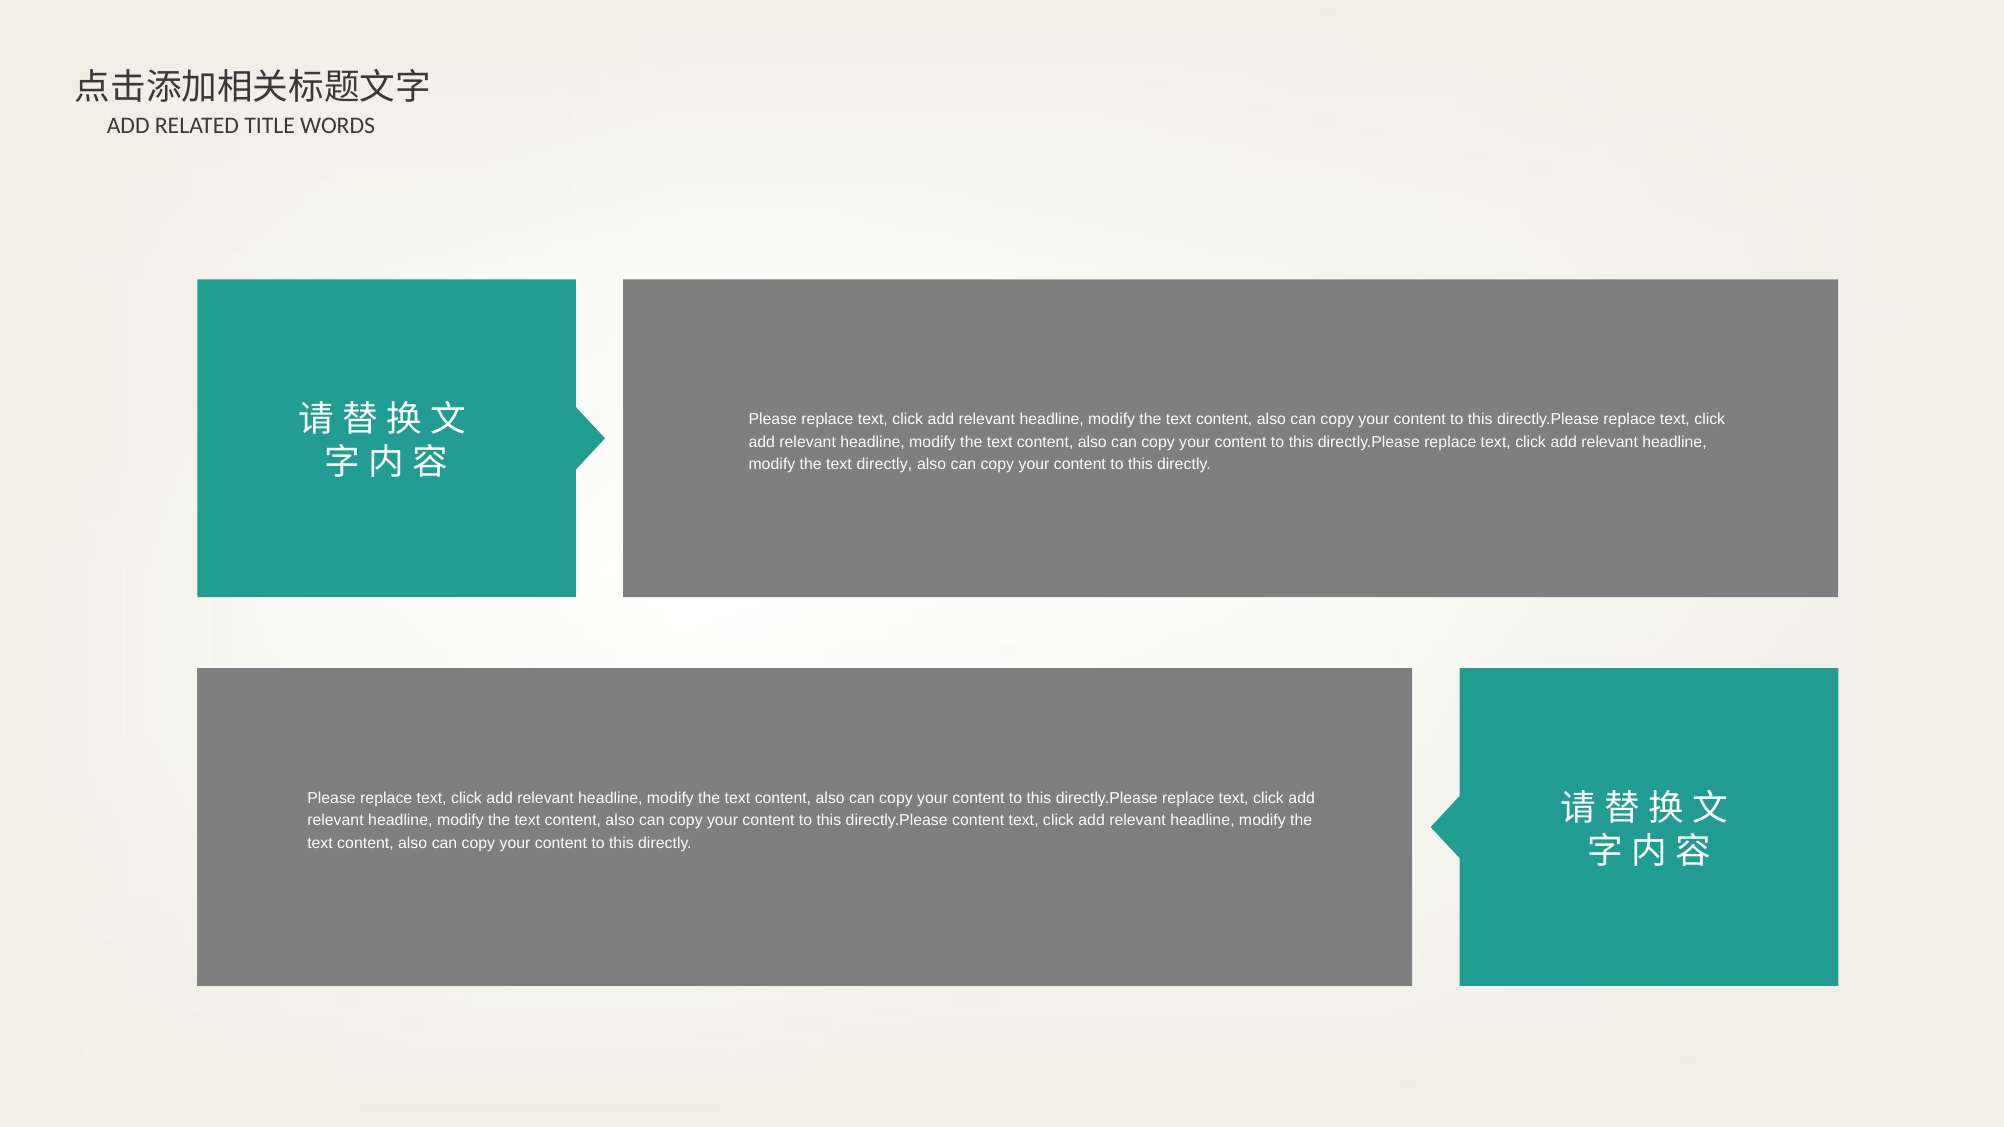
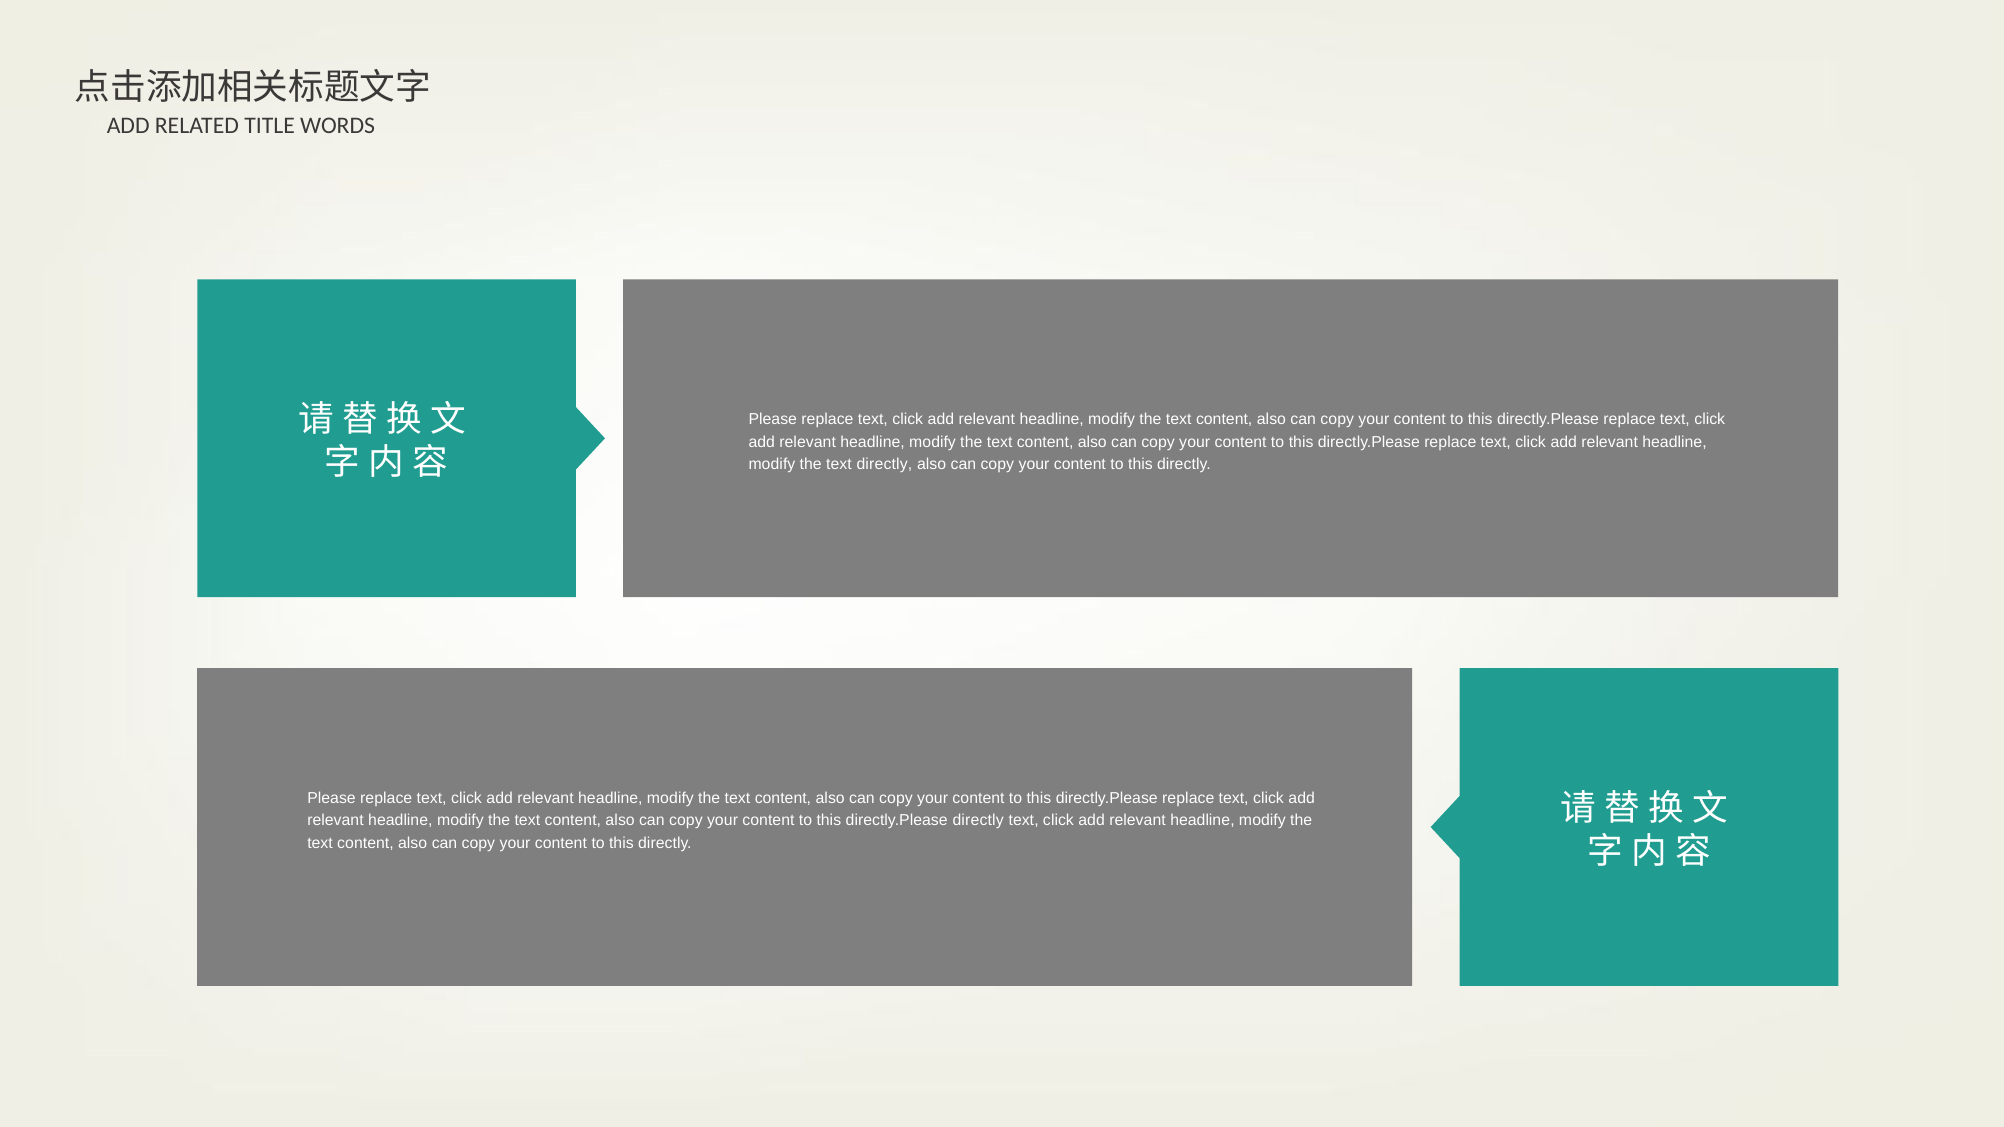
directly.Please content: content -> directly (978, 821)
